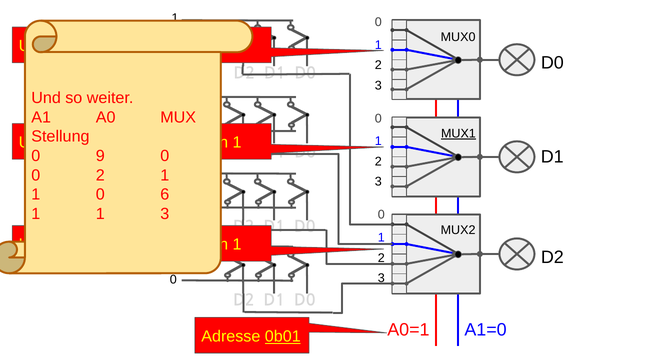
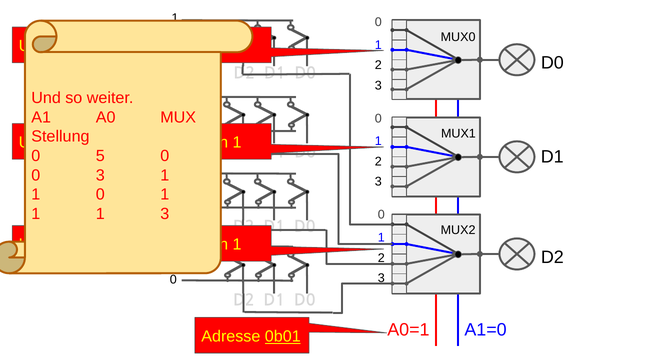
MUX1 underline: present -> none (458, 133)
9: 9 -> 5 (100, 156)
0 2: 2 -> 3 (100, 175)
1 0 6: 6 -> 1 (165, 195)
